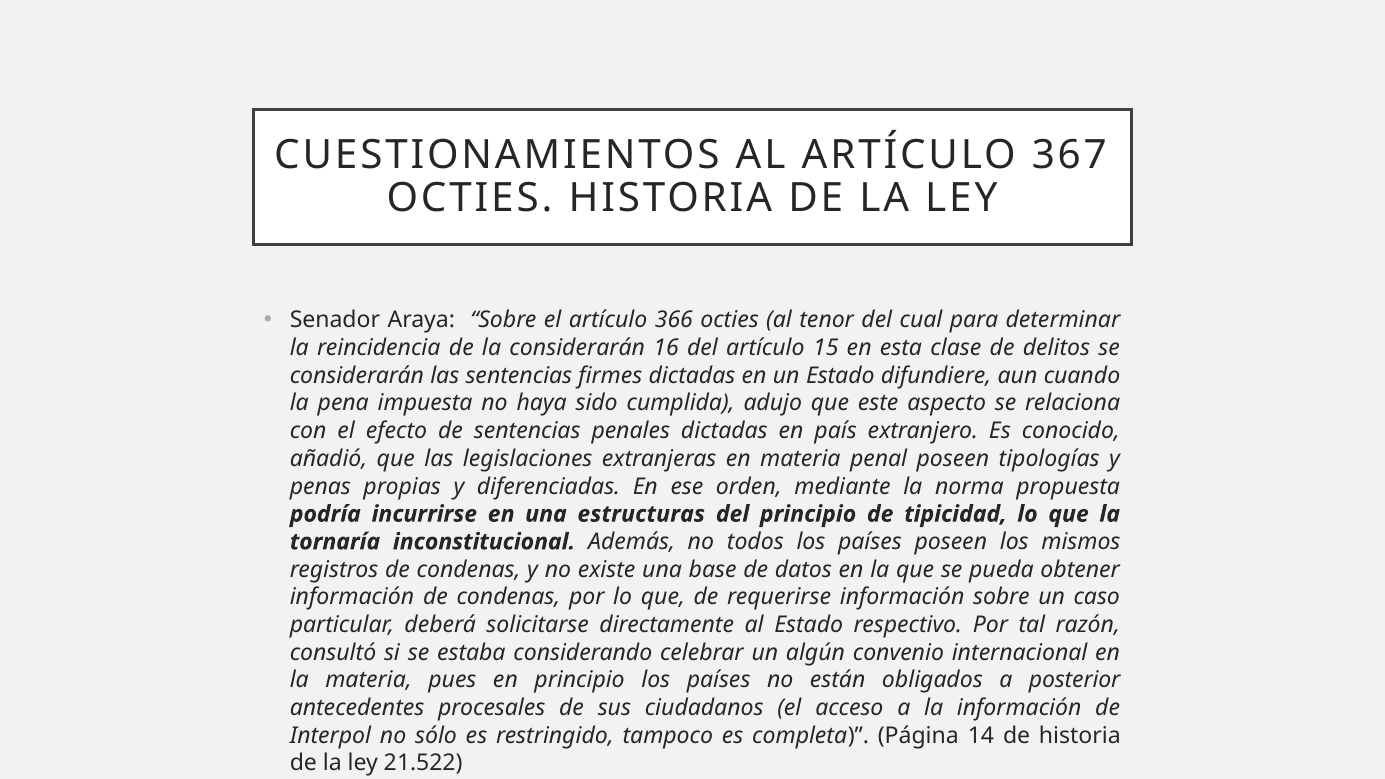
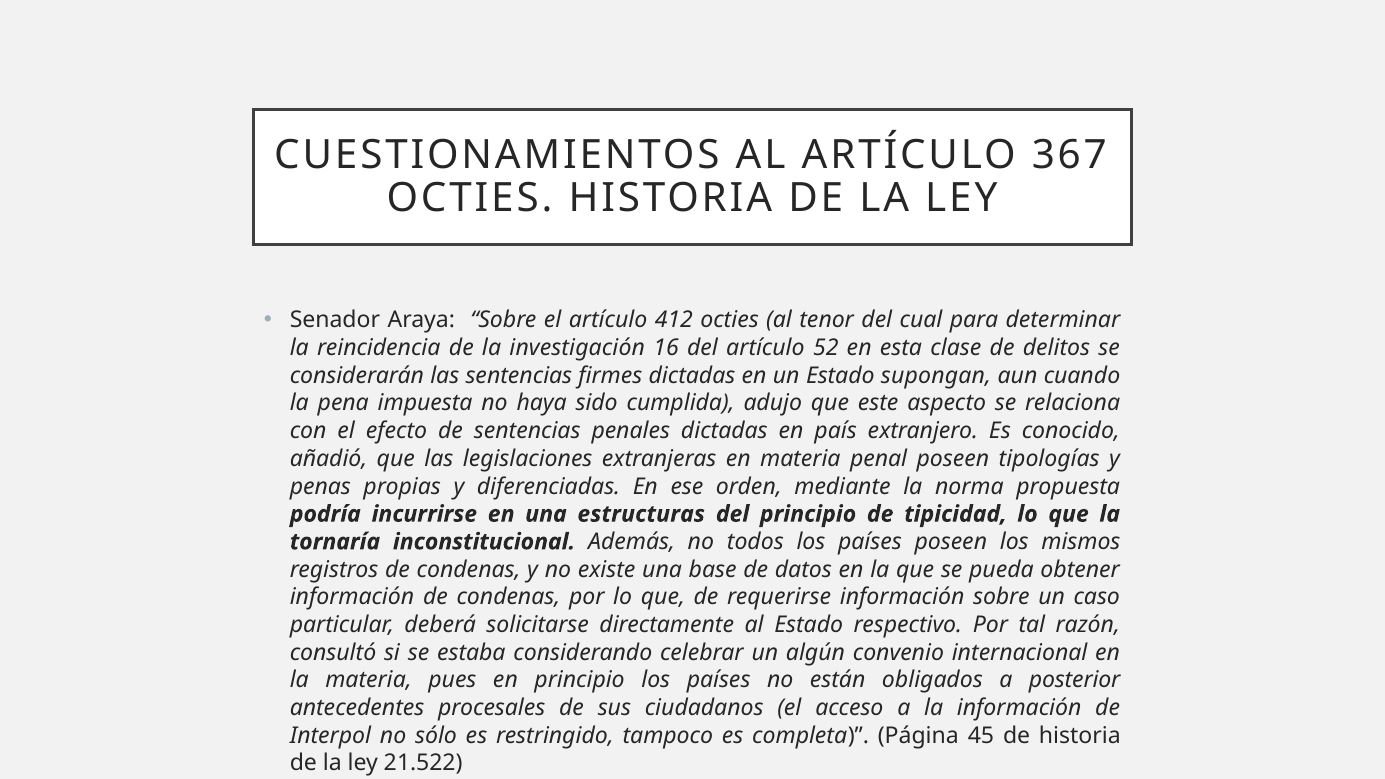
366: 366 -> 412 (674, 320)
la considerarán: considerarán -> investigación (577, 348)
15: 15 -> 52 (826, 348)
difundiere: difundiere -> supongan (936, 376)
14: 14 -> 45 (981, 736)
